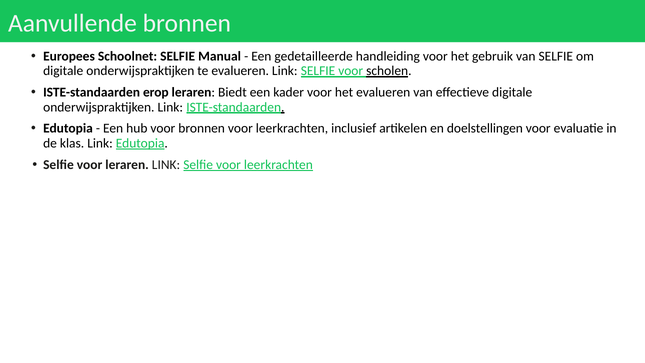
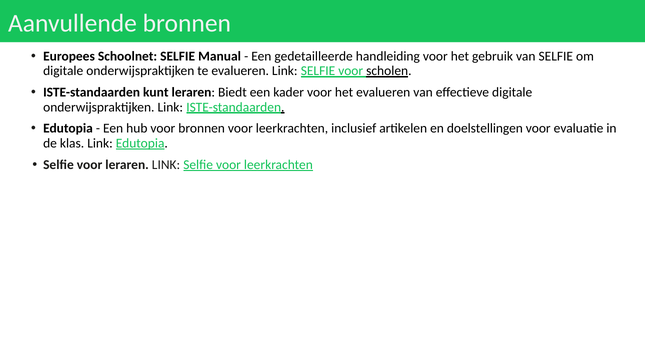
erop: erop -> kunt (156, 92)
